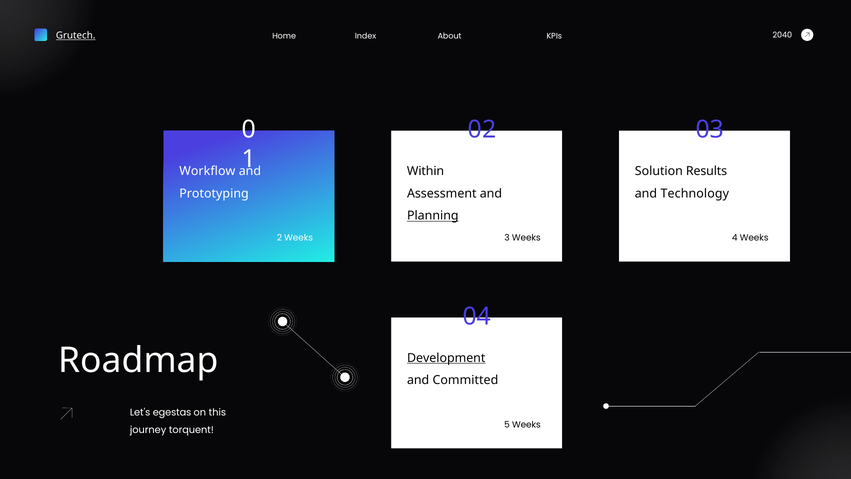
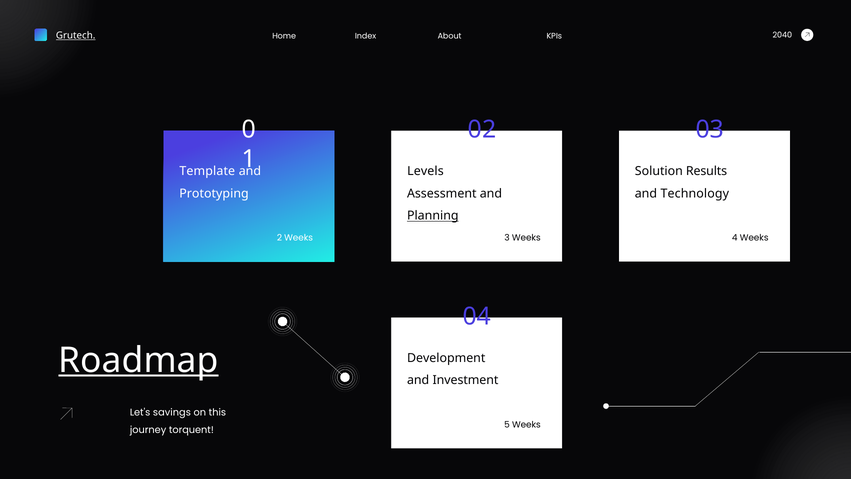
Workflow: Workflow -> Template (207, 171)
Within: Within -> Levels (425, 171)
Roadmap underline: none -> present (138, 360)
Development underline: present -> none (446, 358)
Committed: Committed -> Investment (465, 380)
egestas: egestas -> savings (172, 412)
